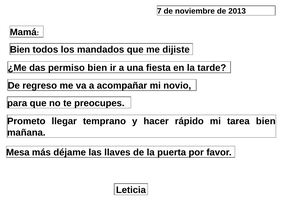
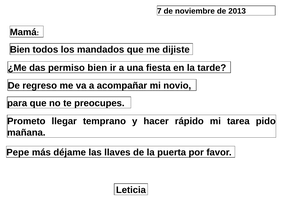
tarea bien: bien -> pido (266, 121)
Mesa: Mesa -> Pepe (18, 153)
